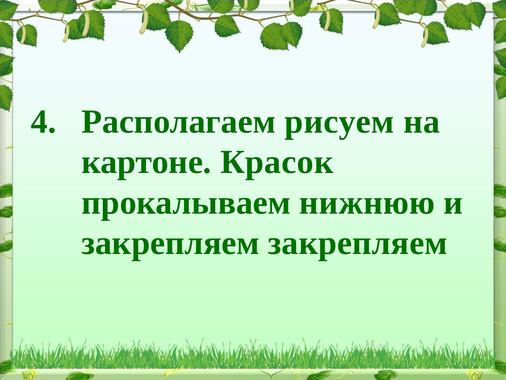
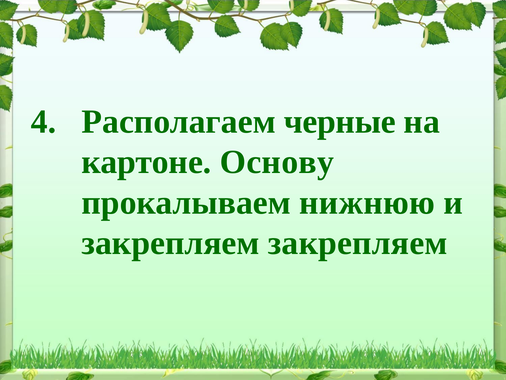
рисуем: рисуем -> черные (340, 121)
Красок: Красок -> Основу (277, 162)
